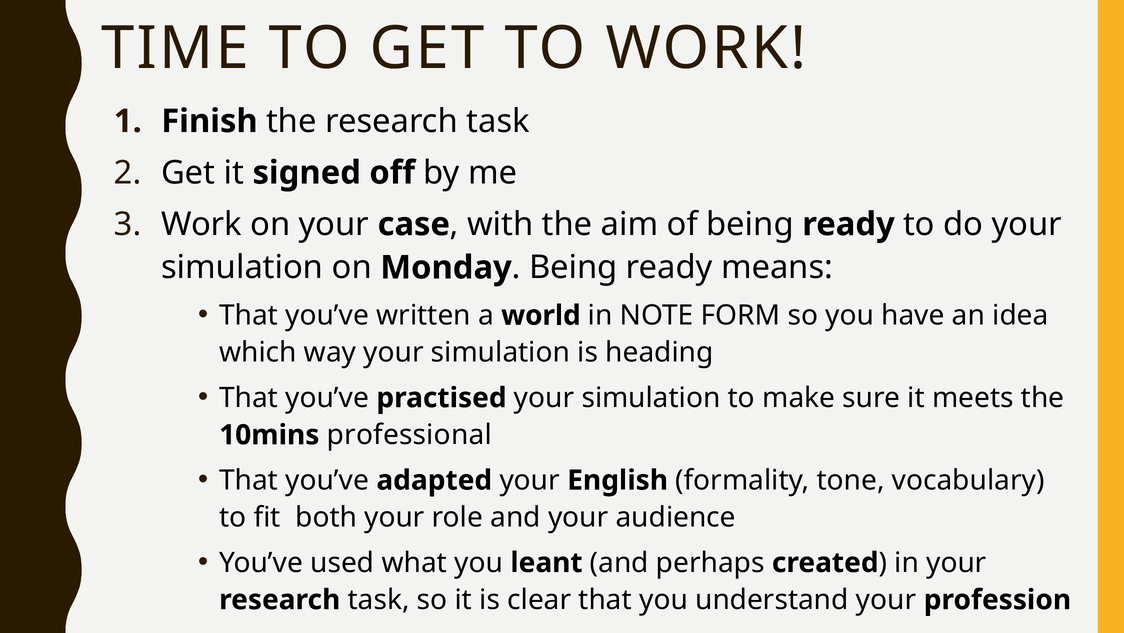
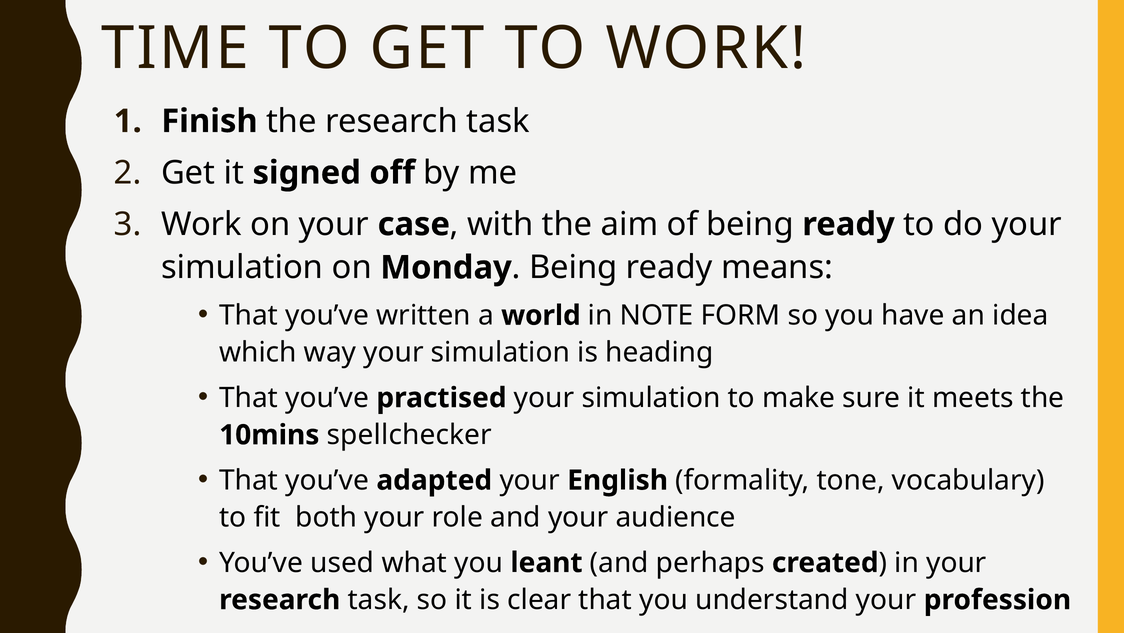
professional: professional -> spellchecker (409, 435)
